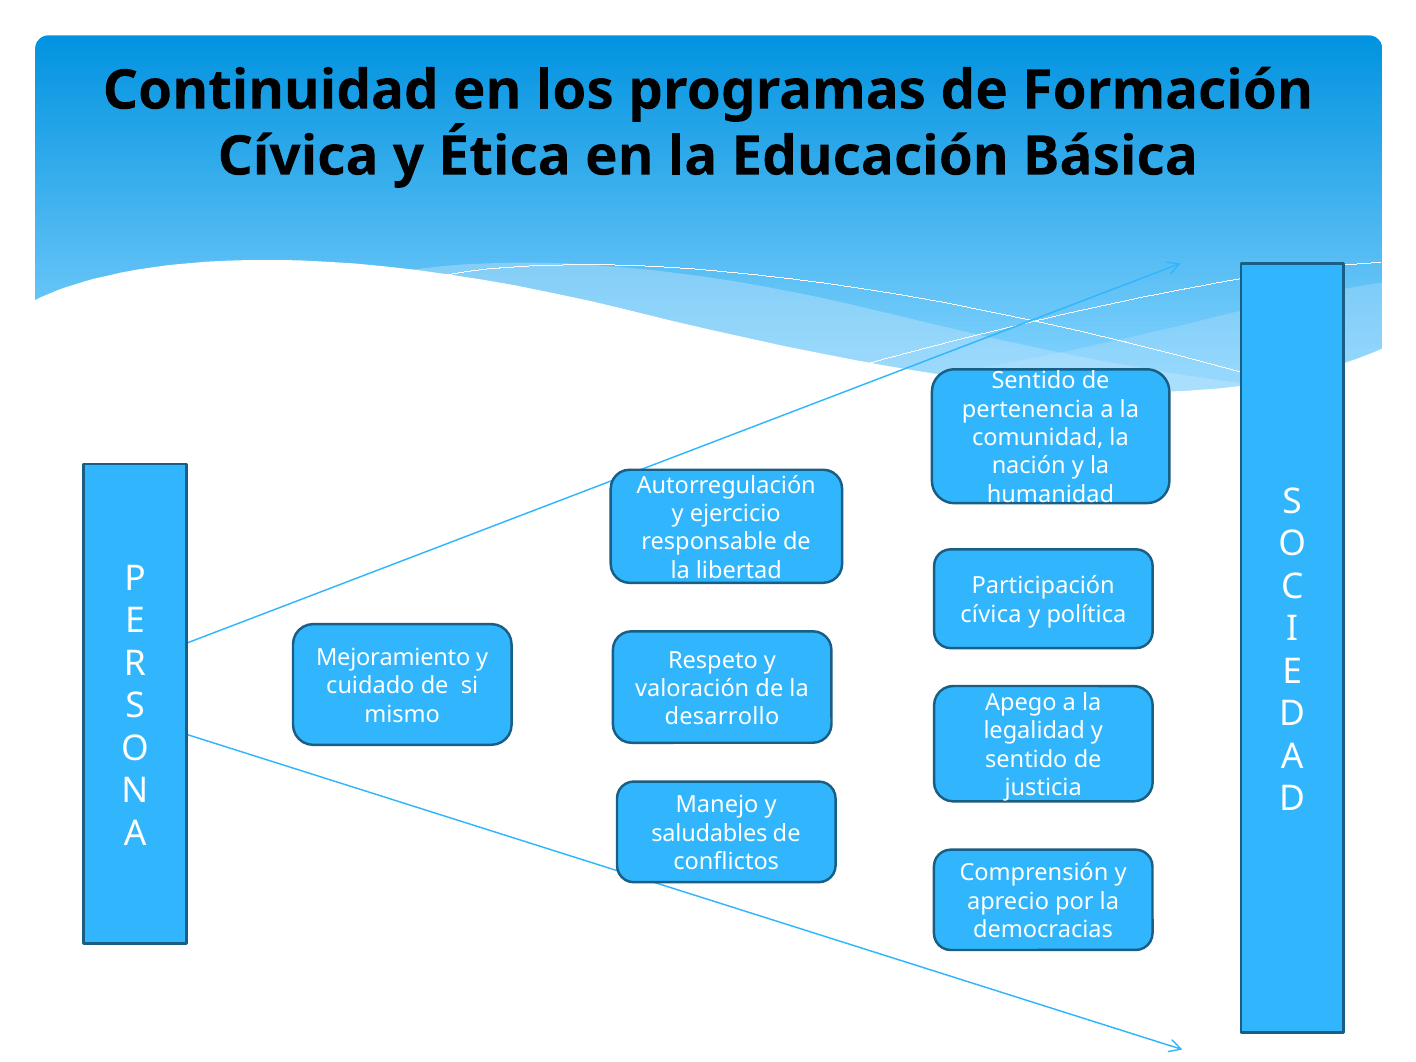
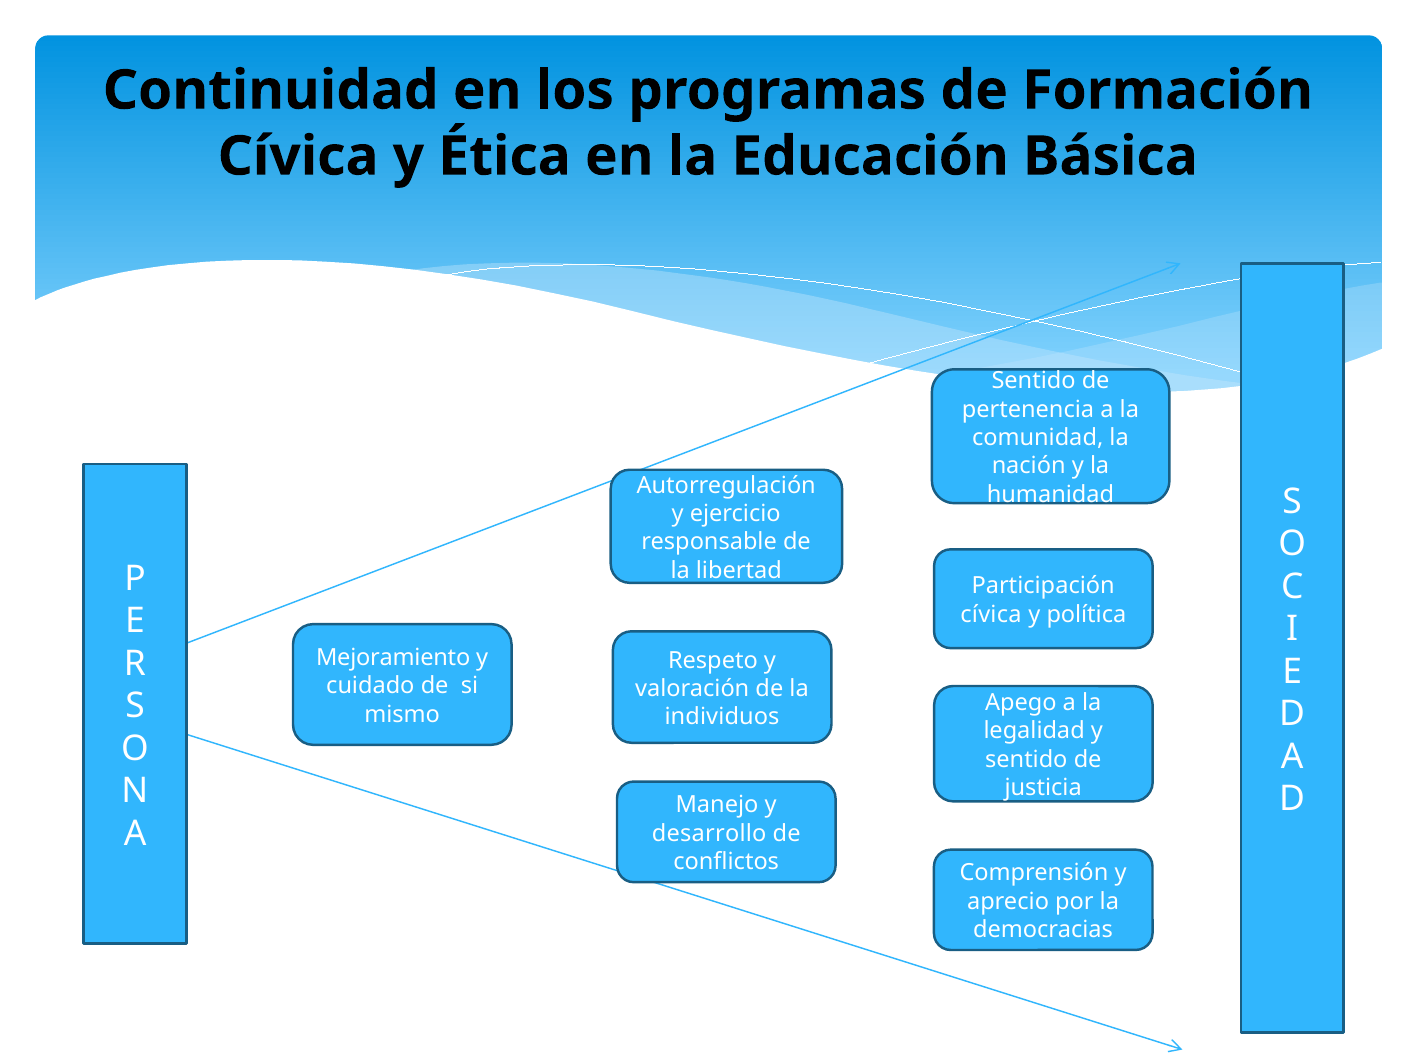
desarrollo: desarrollo -> individuos (722, 717)
saludables: saludables -> desarrollo (709, 833)
